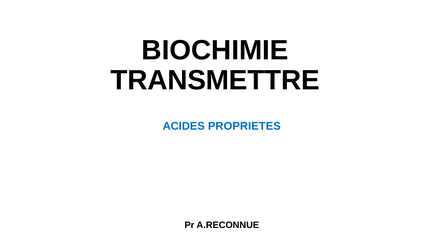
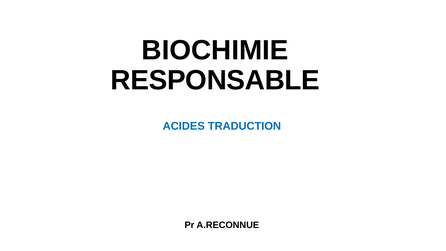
TRANSMETTRE: TRANSMETTRE -> RESPONSABLE (215, 80)
PROPRIETES: PROPRIETES -> TRADUCTION (244, 126)
